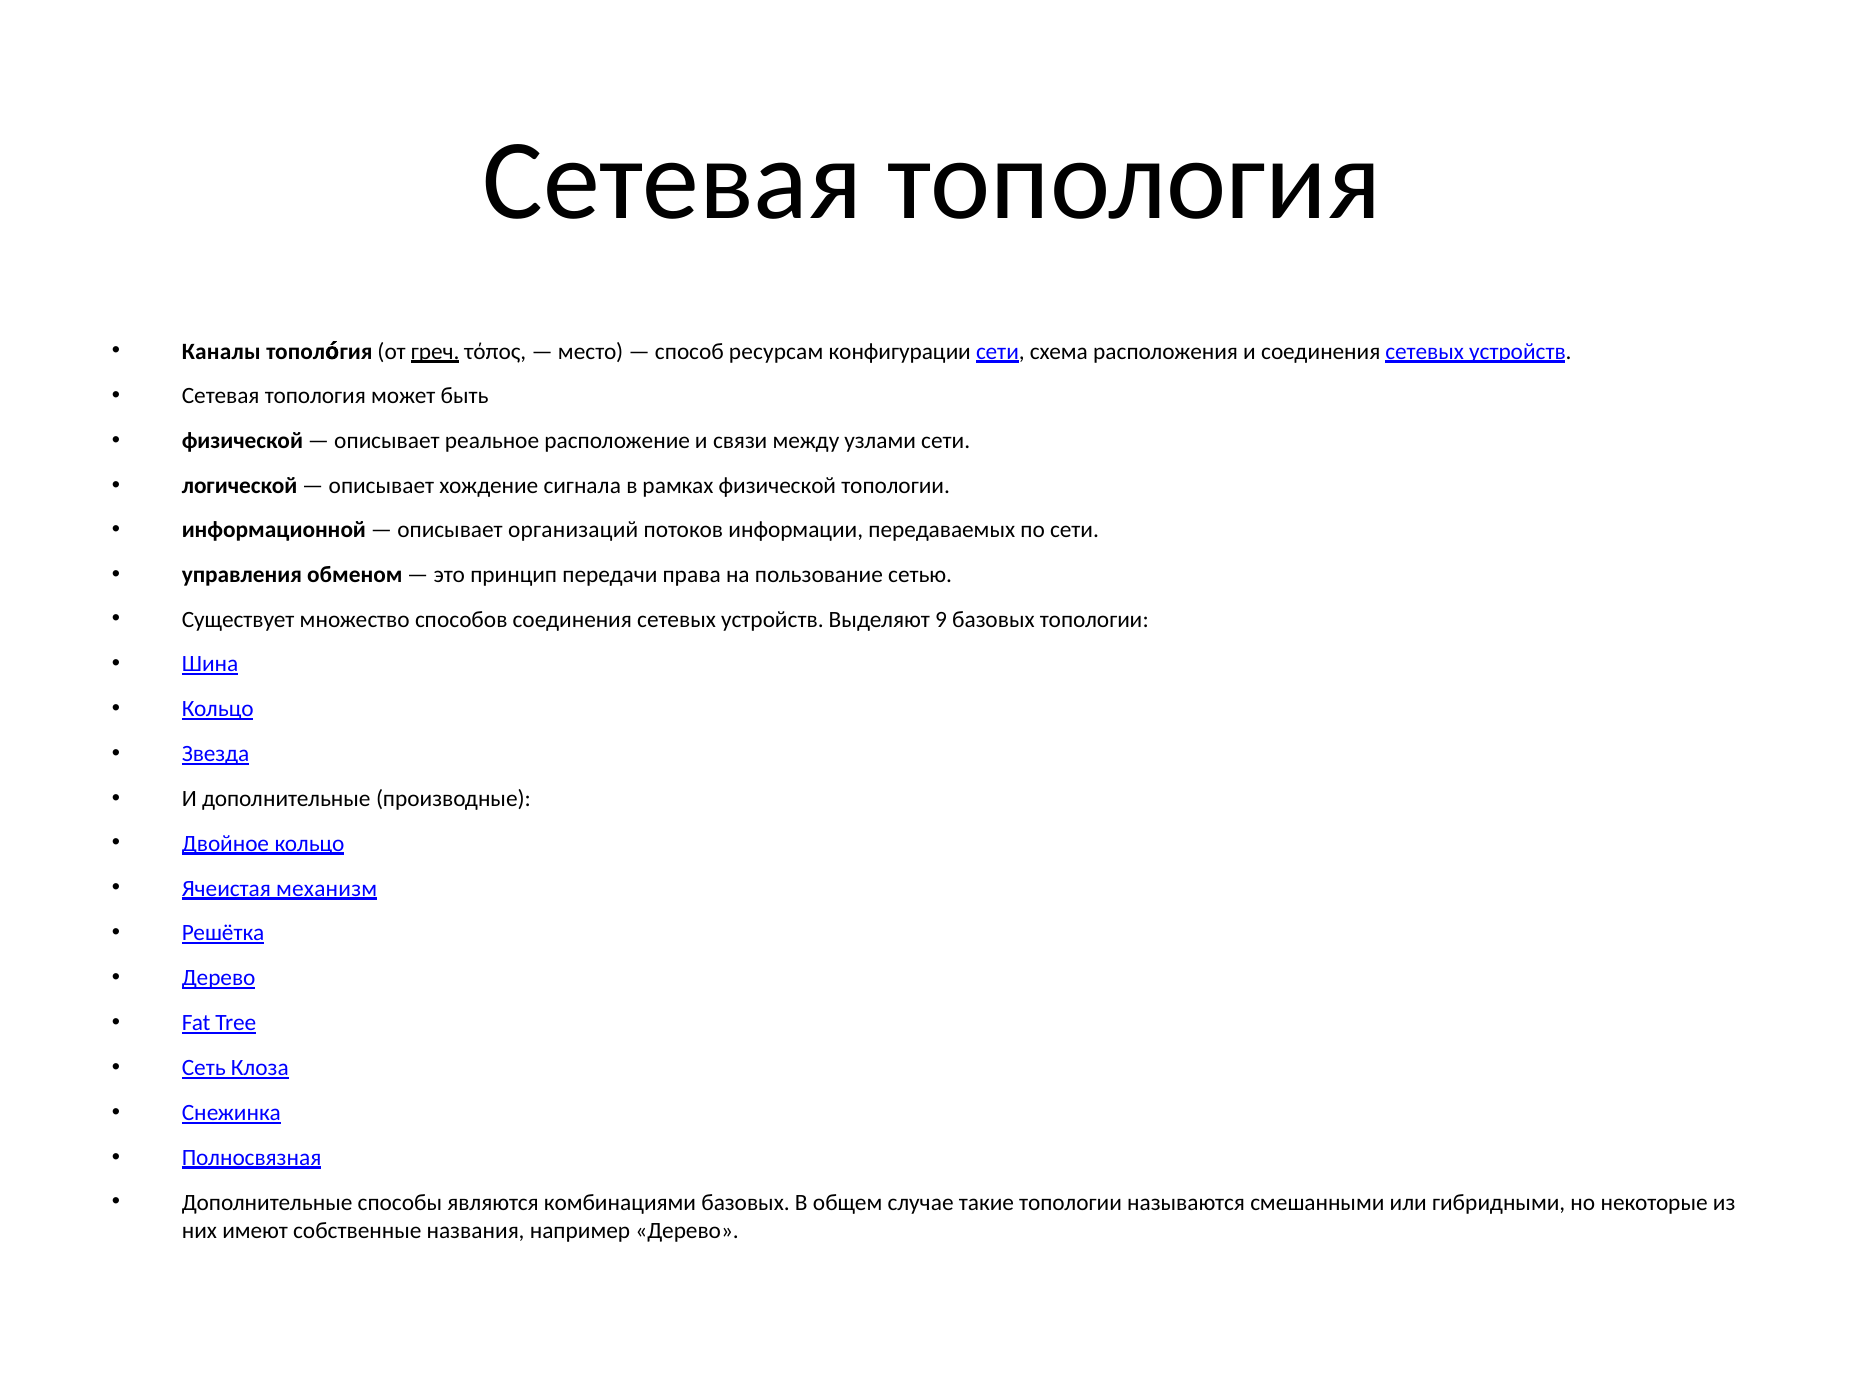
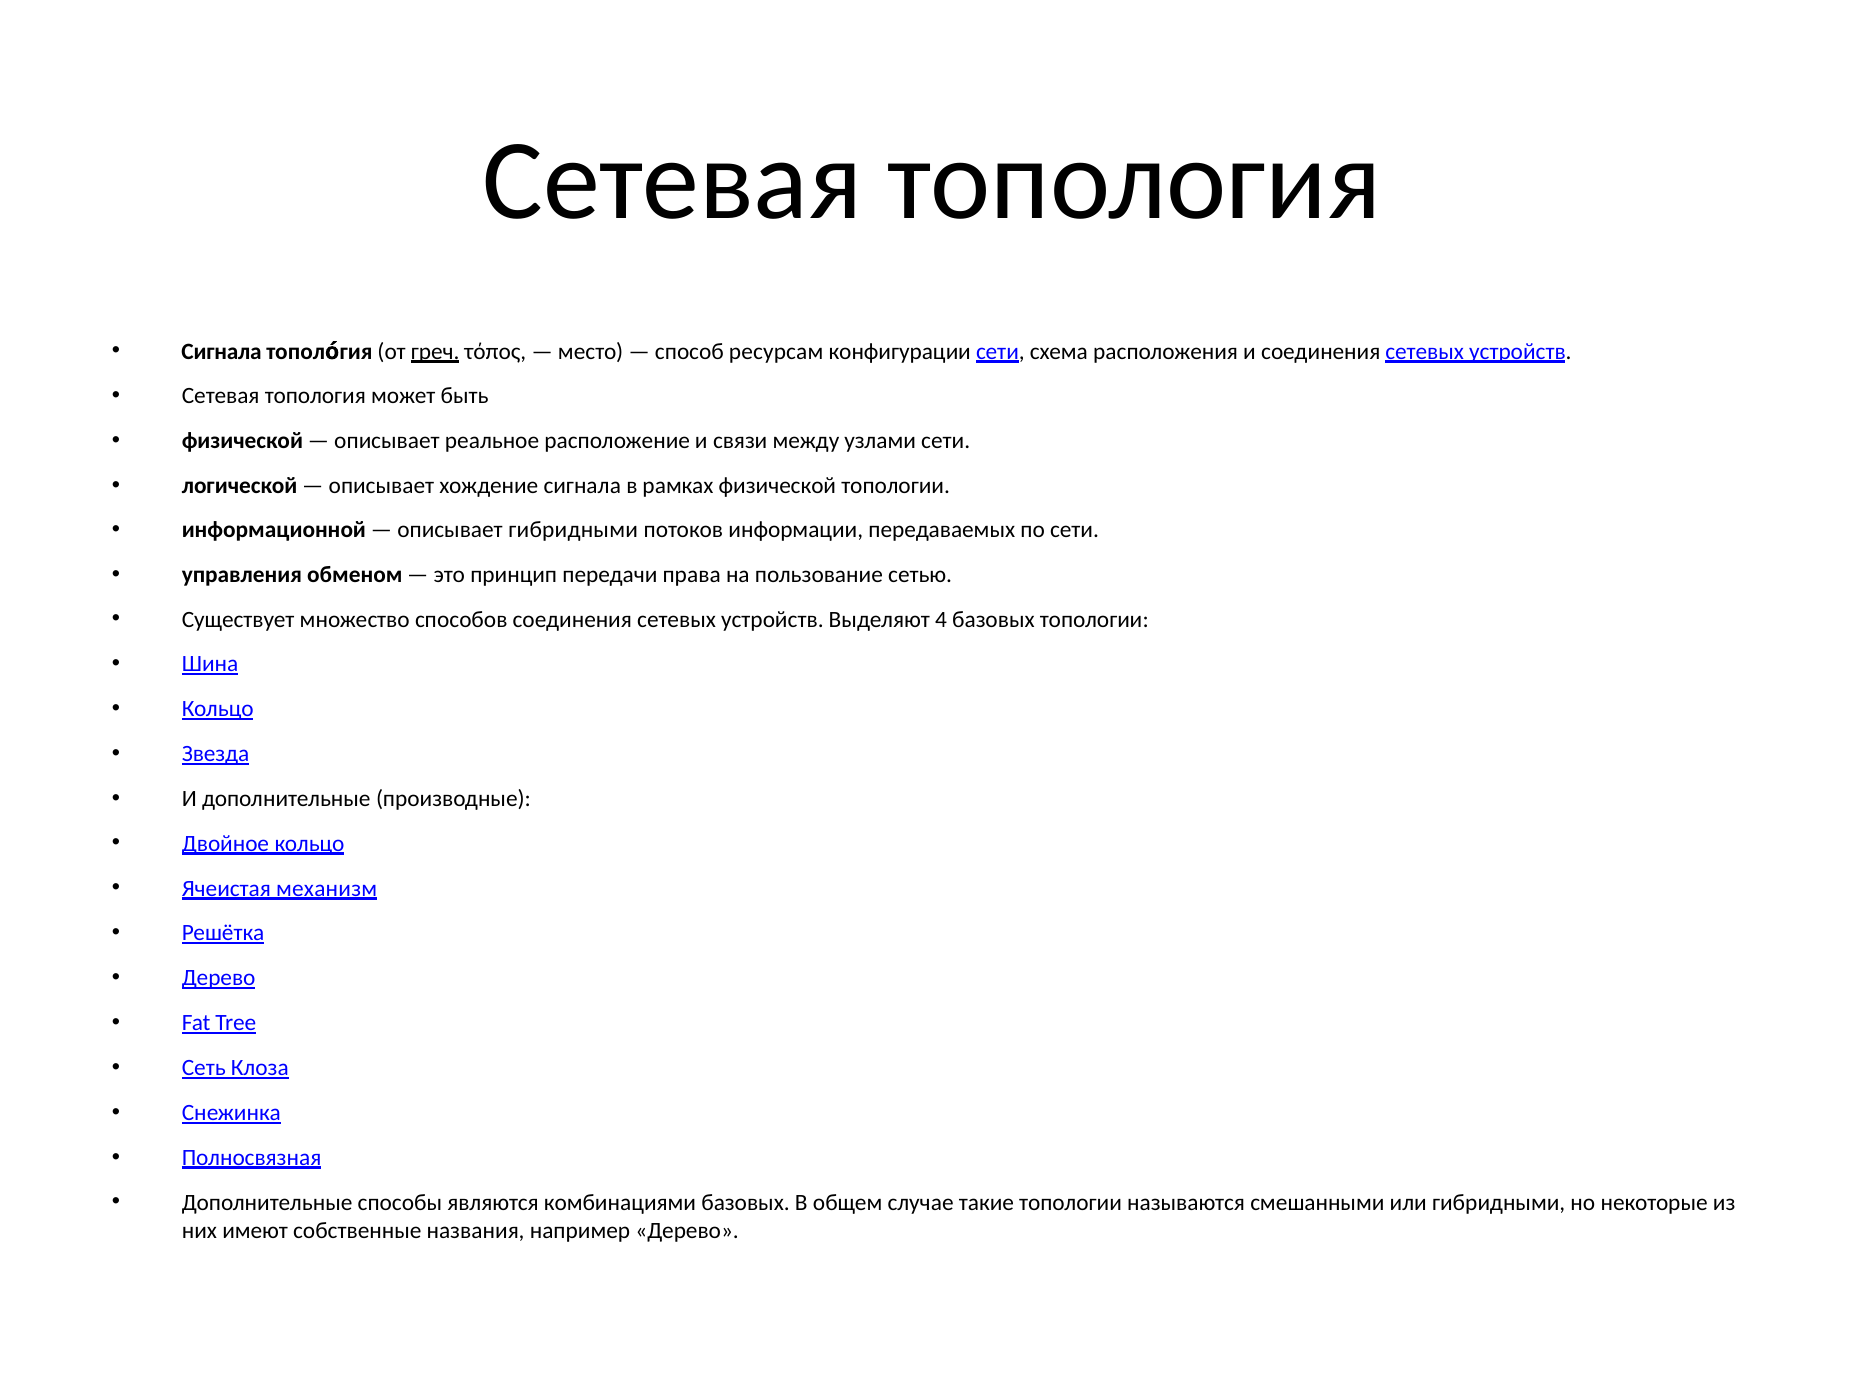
Каналы: Каналы -> Сигнала (222, 351)
описывает организаций: организаций -> гибридными (573, 530)
9: 9 -> 4 (941, 619)
